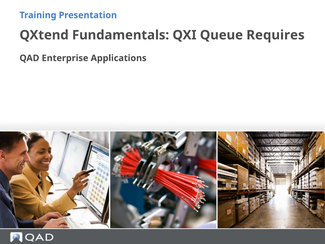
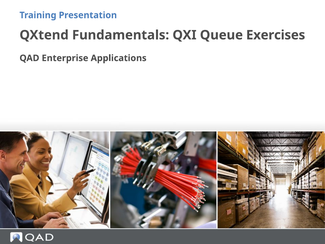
Requires: Requires -> Exercises (276, 35)
